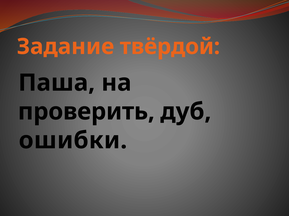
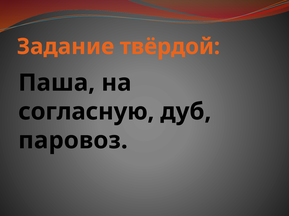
проверить: проверить -> согласную (86, 112)
ошибки: ошибки -> паровоз (73, 141)
